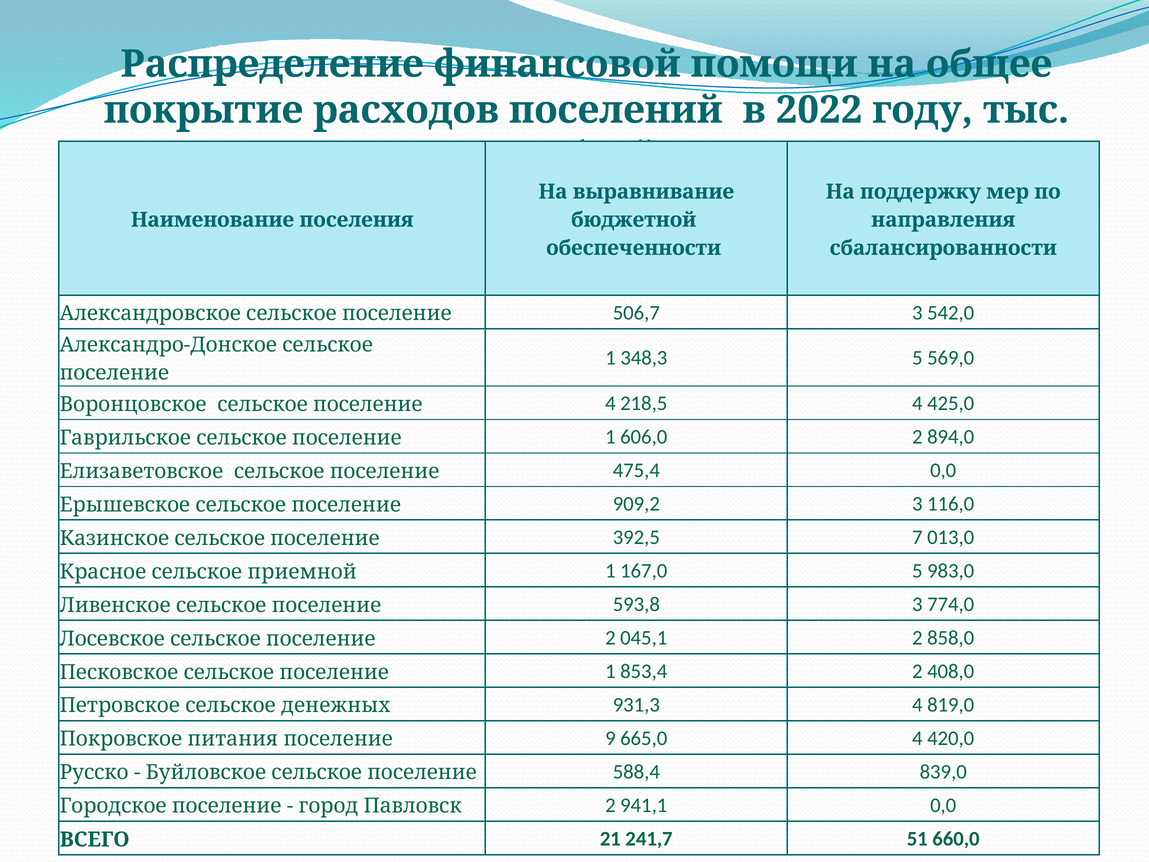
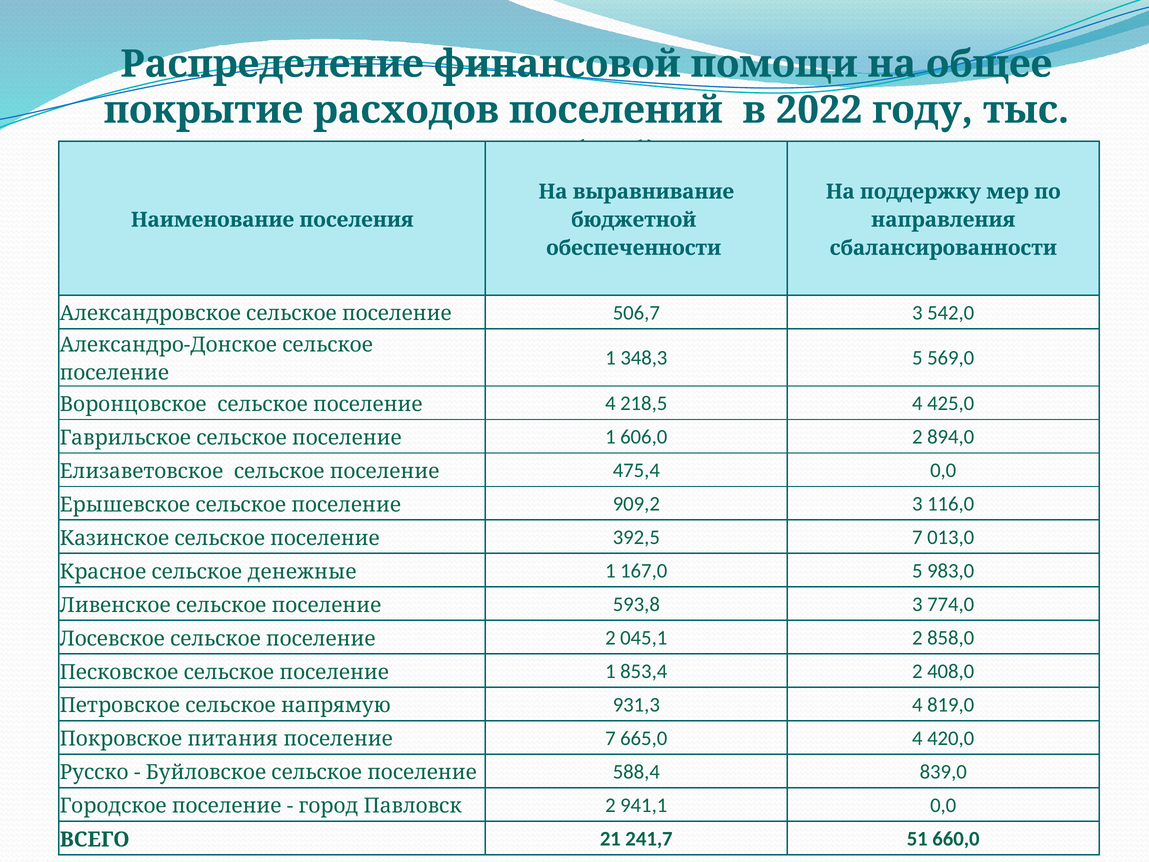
приемной: приемной -> денежные (302, 572)
денежных: денежных -> напрямую (336, 705)
поселение 9: 9 -> 7 (610, 738)
